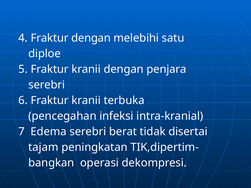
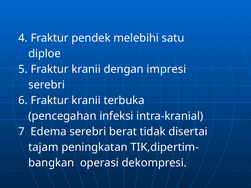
Fraktur dengan: dengan -> pendek (91, 38)
penjara: penjara -> impresi (166, 69)
